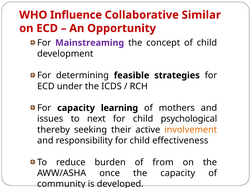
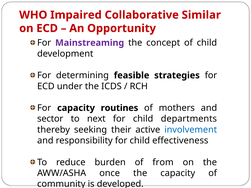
Influence: Influence -> Impaired (76, 15)
learning: learning -> routines (119, 108)
issues: issues -> sector (50, 119)
psychological: psychological -> departments (189, 119)
involvement colour: orange -> blue (191, 130)
